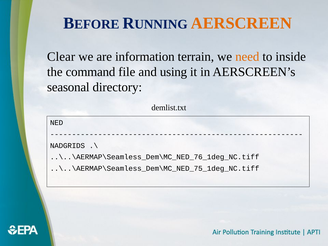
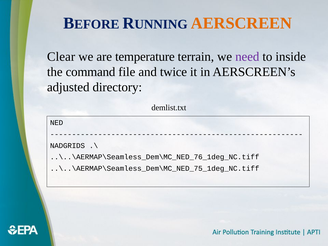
information: information -> temperature (145, 57)
need colour: orange -> purple (247, 57)
using: using -> twice (173, 72)
seasonal: seasonal -> adjusted (68, 87)
